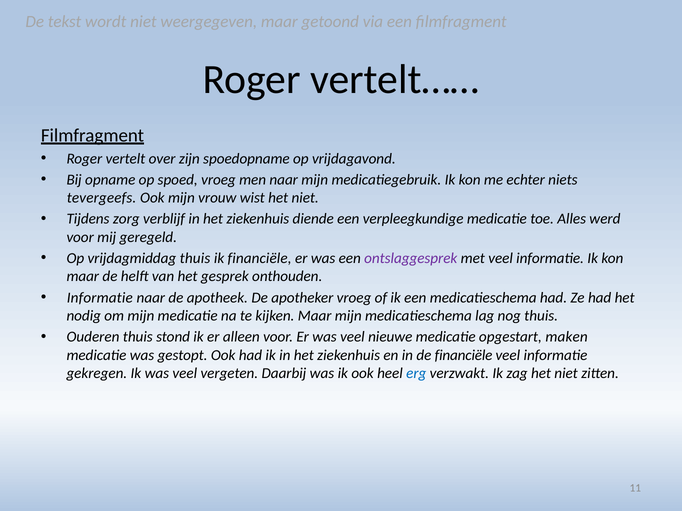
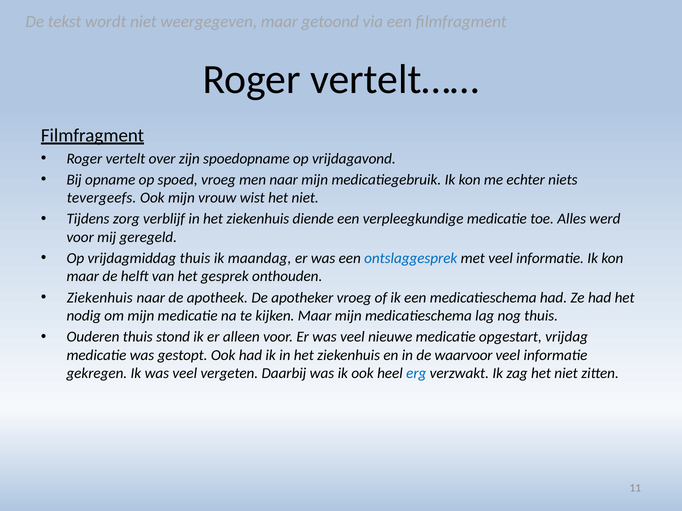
ik financiële: financiële -> maandag (260, 259)
ontslaggesprek colour: purple -> blue (411, 259)
Informatie: Informatie -> Ziekenhuis (100, 298)
maken: maken -> vrijdag (567, 337)
de financiële: financiële -> waarvoor (464, 355)
